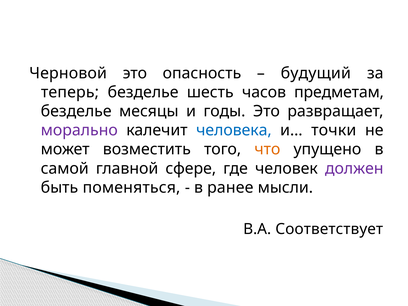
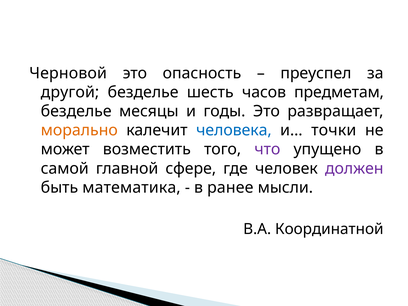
будущий: будущий -> преуспел (316, 73)
теперь: теперь -> другой (70, 92)
морально colour: purple -> orange (79, 130)
что colour: orange -> purple (267, 149)
поменяться: поменяться -> математика (131, 188)
Соответствует: Соответствует -> Координатной (329, 229)
